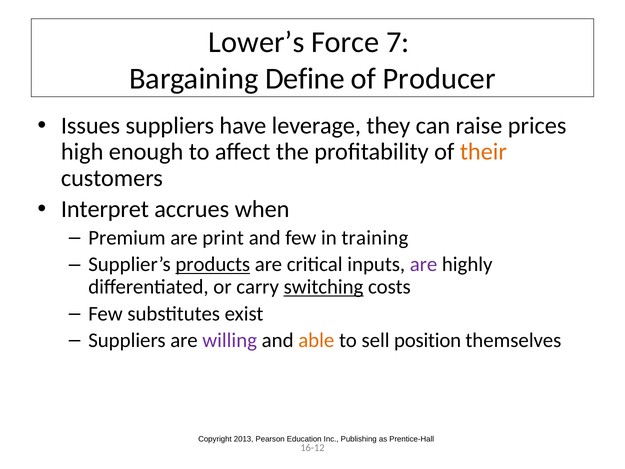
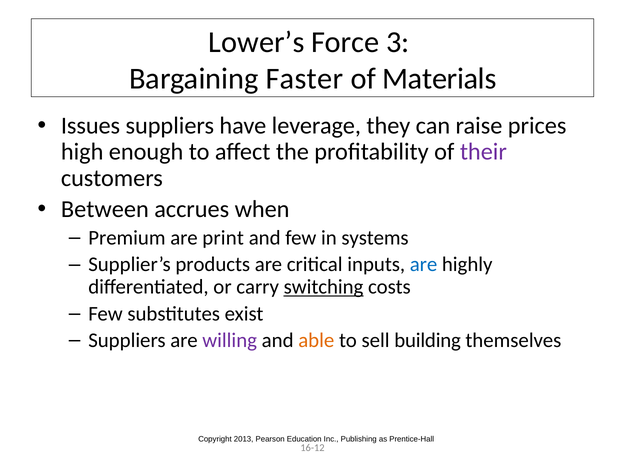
7: 7 -> 3 (398, 42)
Define: Define -> Faster (305, 79)
Producer: Producer -> Materials (439, 79)
their colour: orange -> purple (483, 152)
Interpret: Interpret -> Between (105, 209)
training: training -> systems (375, 238)
products underline: present -> none (213, 264)
are colour: purple -> blue (424, 264)
position: position -> building (428, 340)
